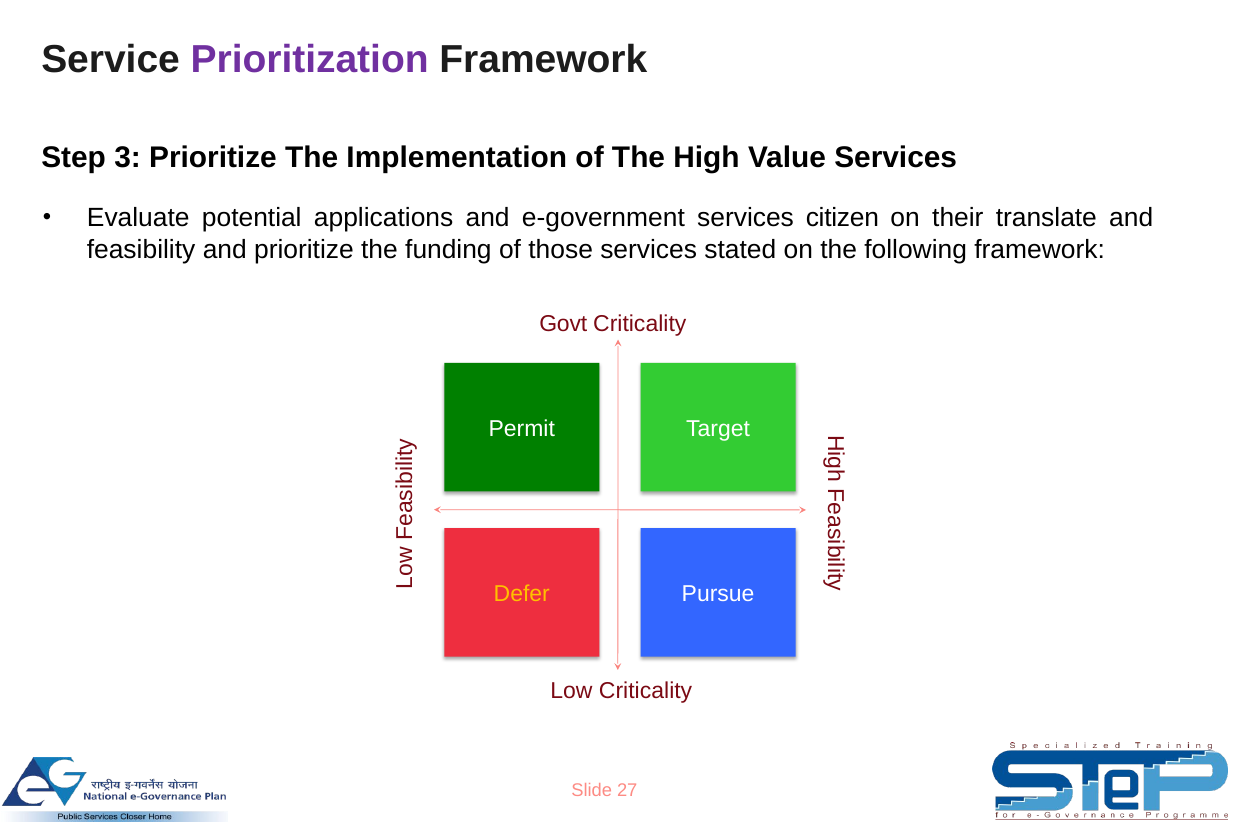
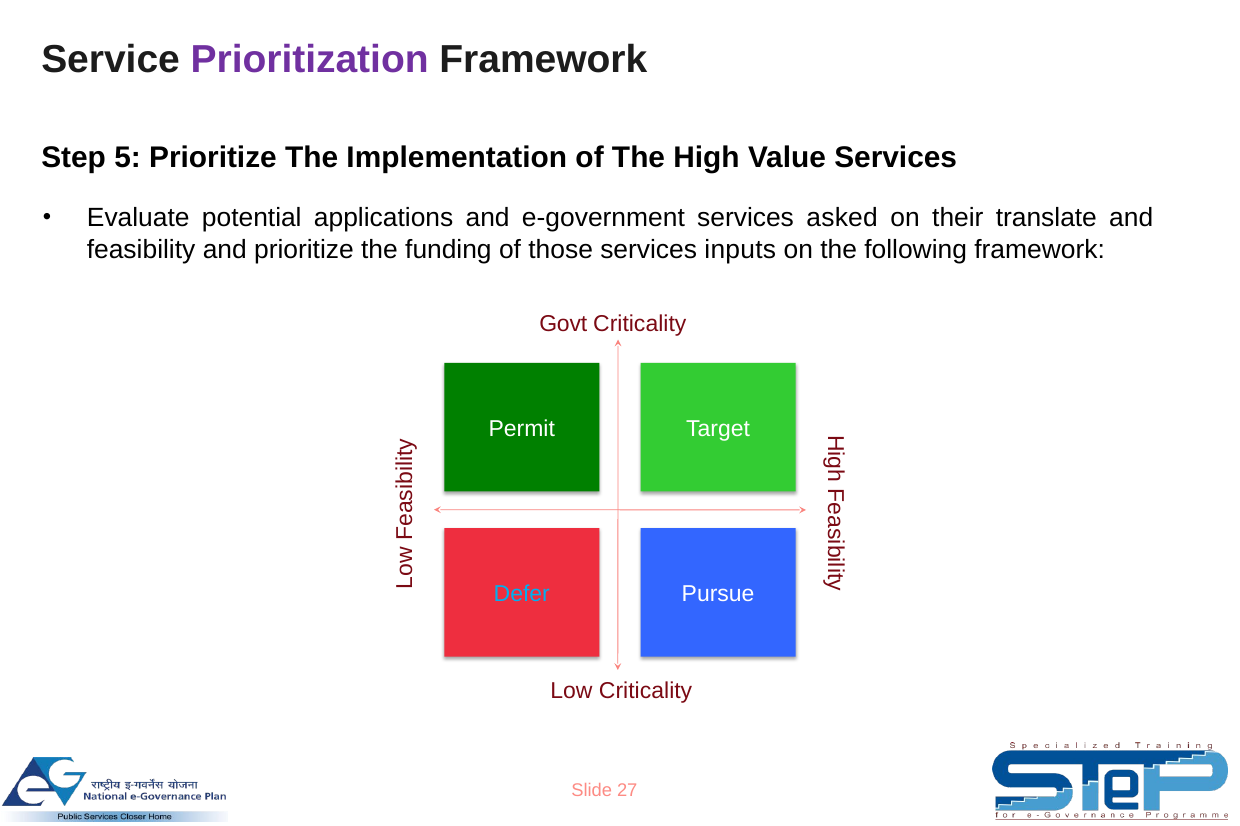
3: 3 -> 5 (128, 158)
citizen: citizen -> asked (842, 218)
stated: stated -> inputs (740, 250)
Defer colour: yellow -> light blue (522, 594)
